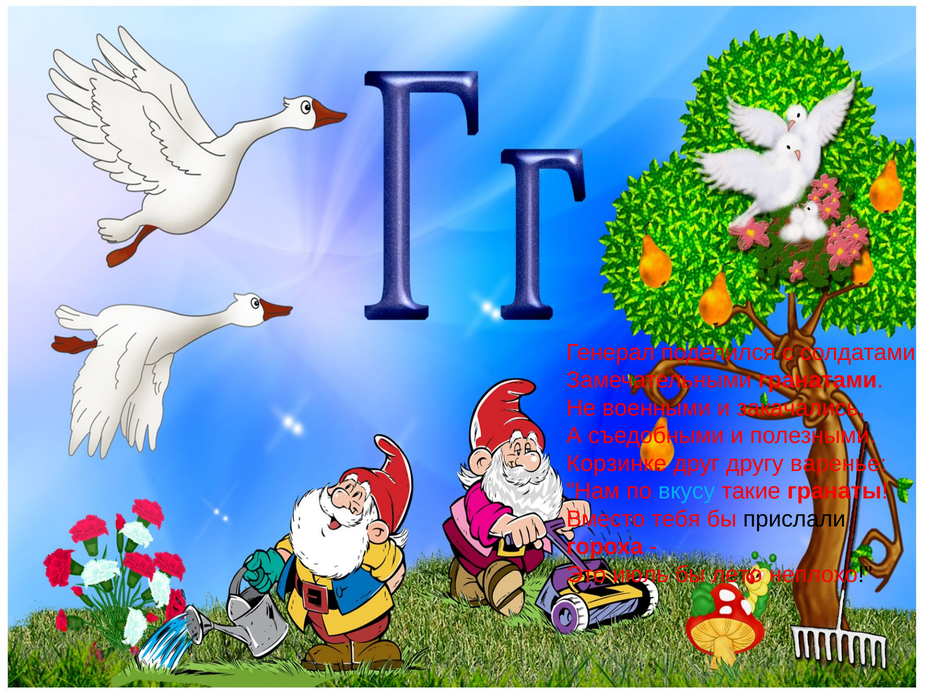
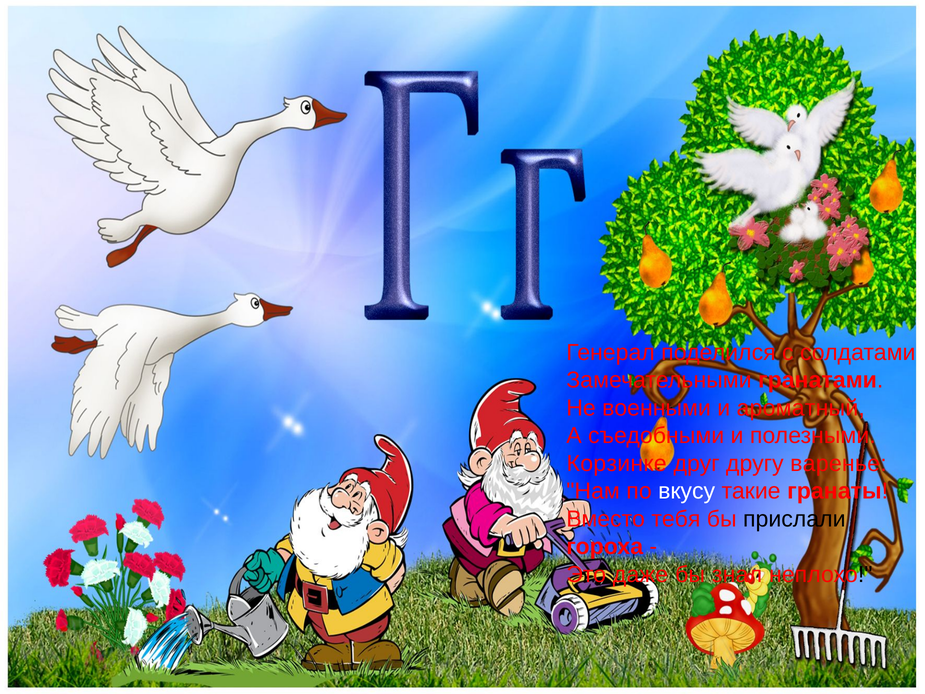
закачались: закачались -> ароматный (801, 408)
вкусу colour: light blue -> white (687, 491)
июль: июль -> даже (640, 574)
лето: лето -> знал (737, 574)
